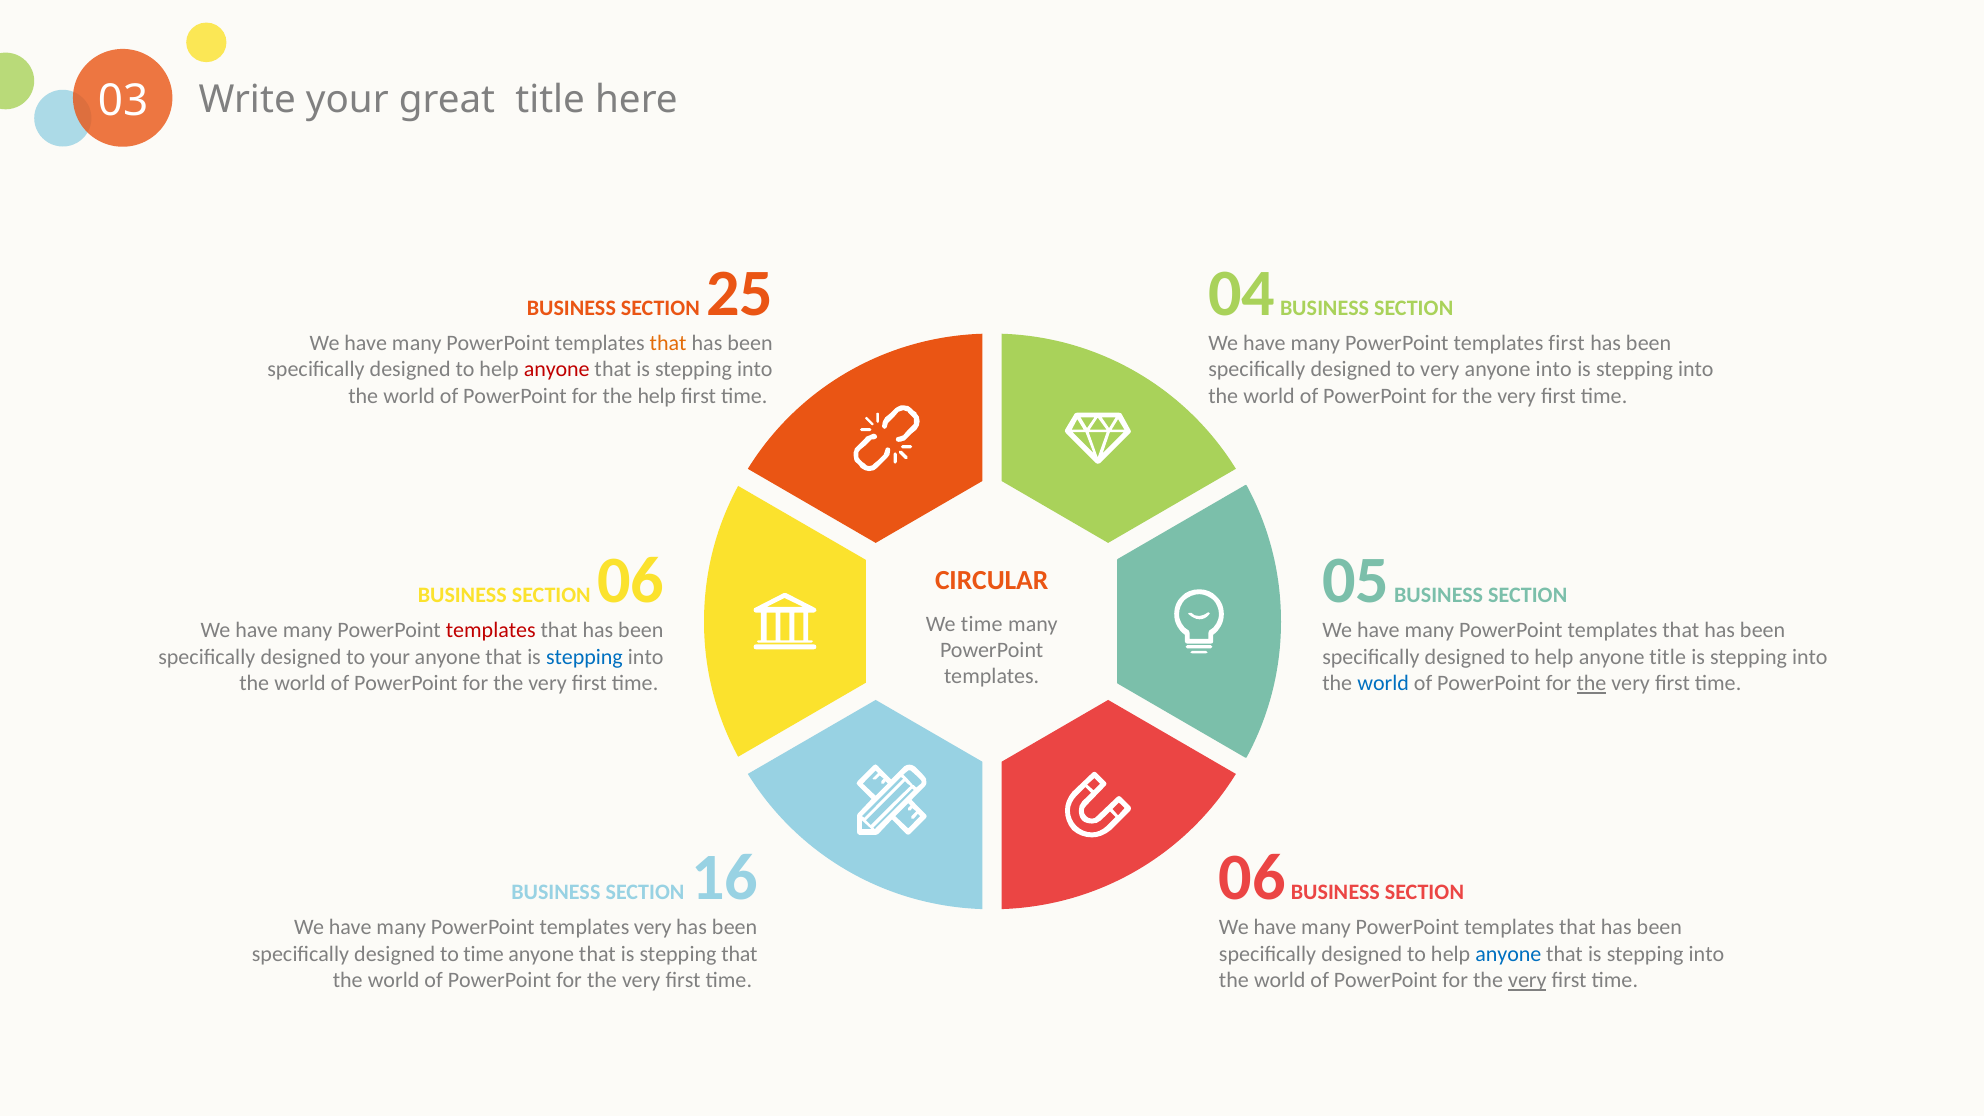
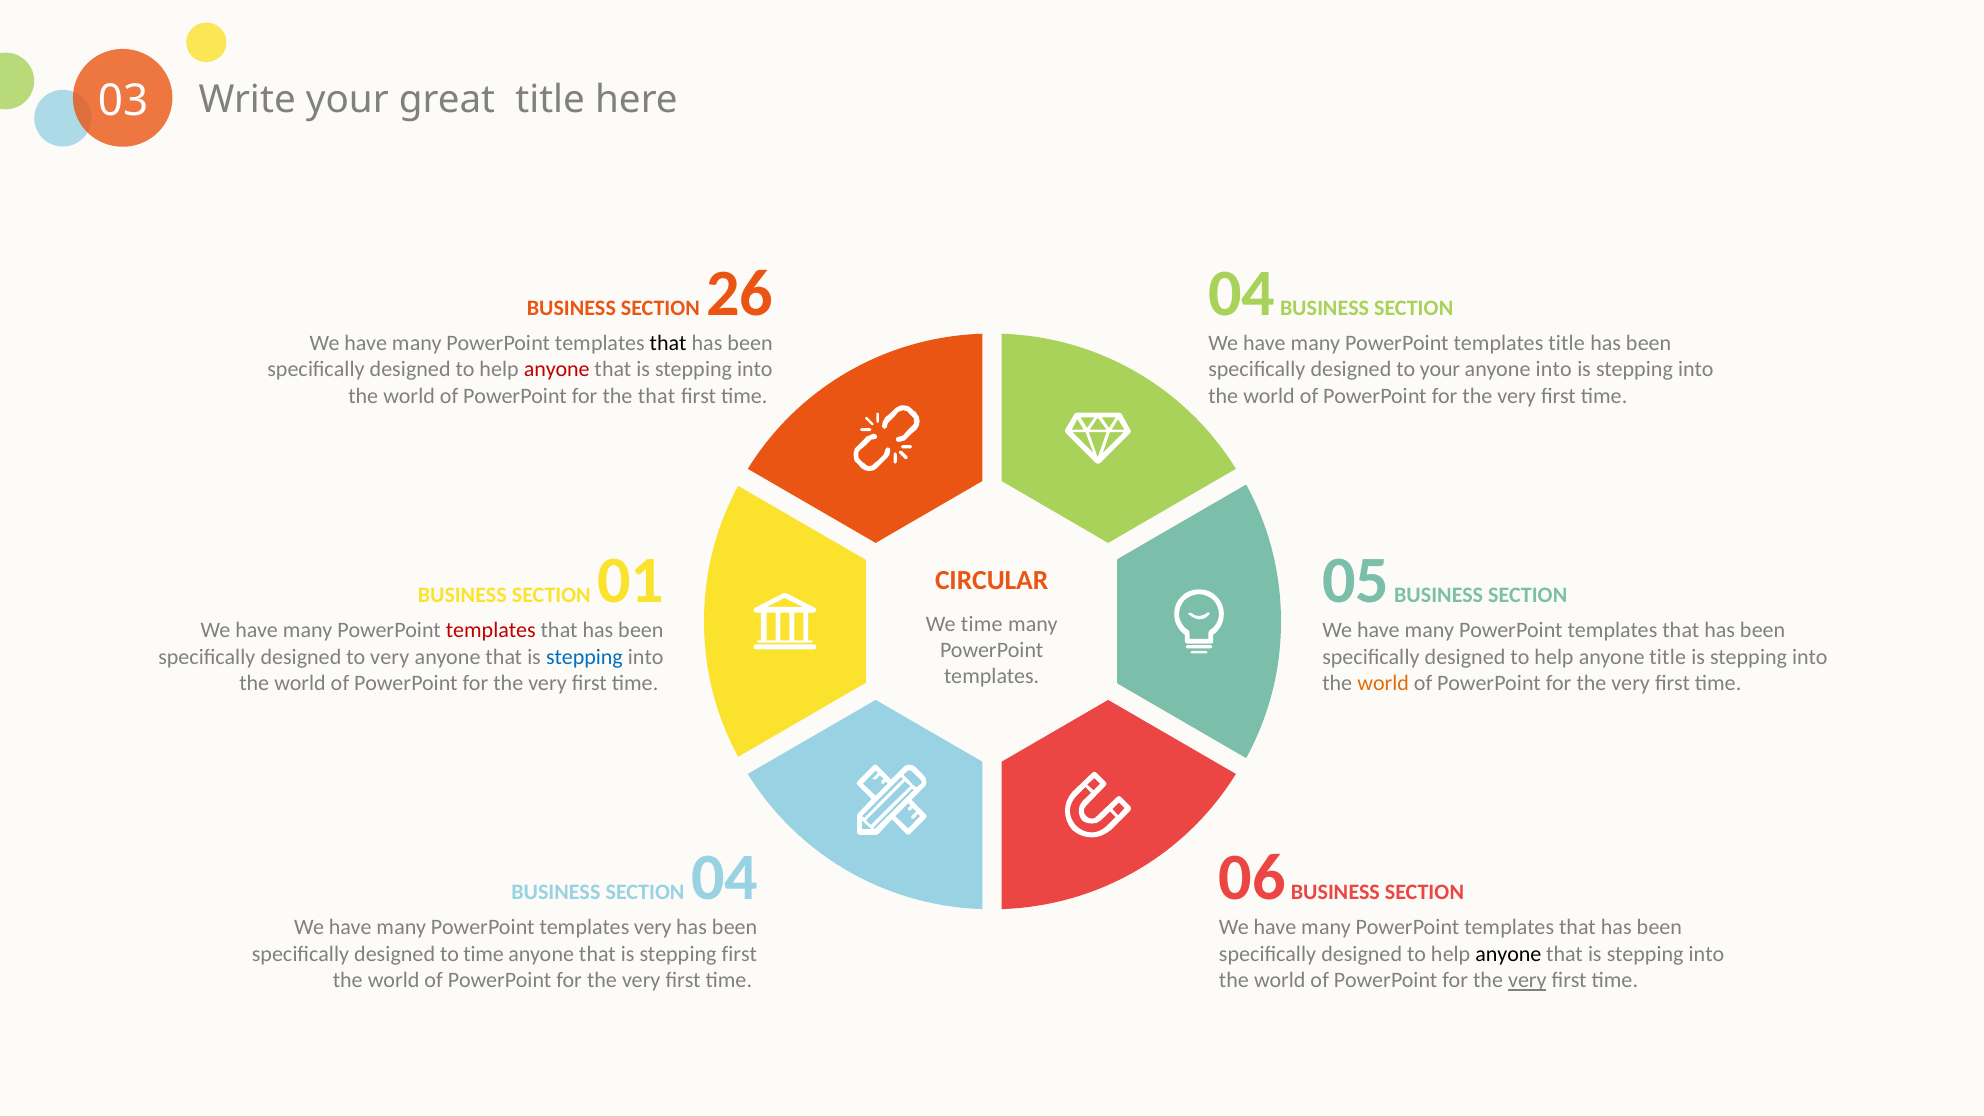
25: 25 -> 26 (740, 293)
that colour: orange -> black (668, 343)
templates first: first -> title (1567, 343)
to very: very -> your (1440, 369)
the help: help -> that (657, 396)
SECTION 06: 06 -> 01 (631, 581)
to your: your -> very (390, 657)
world colour: blue -> orange (1383, 683)
the underline: present -> none (1591, 683)
SECTION 16: 16 -> 04 (725, 878)
stepping that: that -> first (739, 954)
anyone colour: blue -> black (1508, 954)
